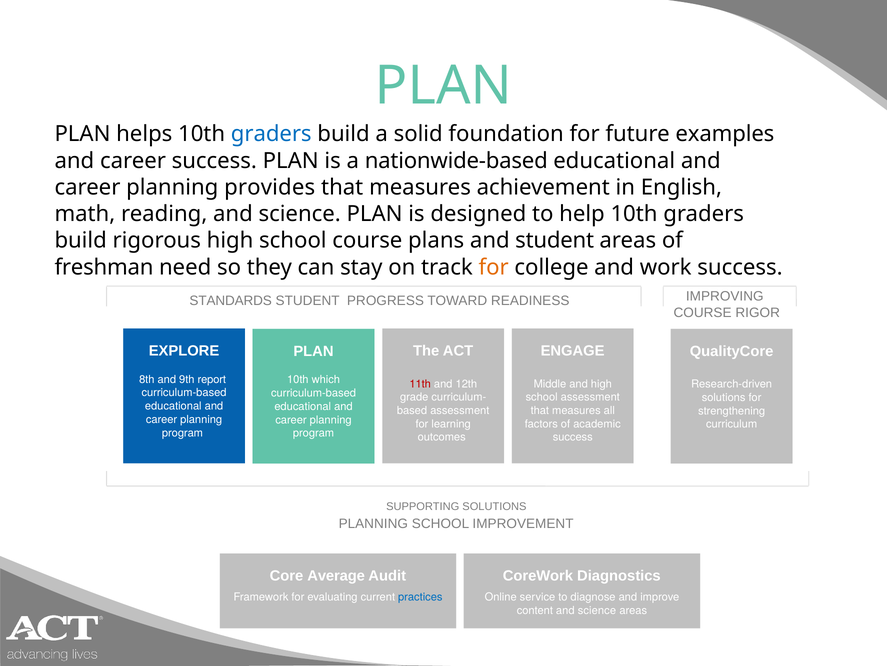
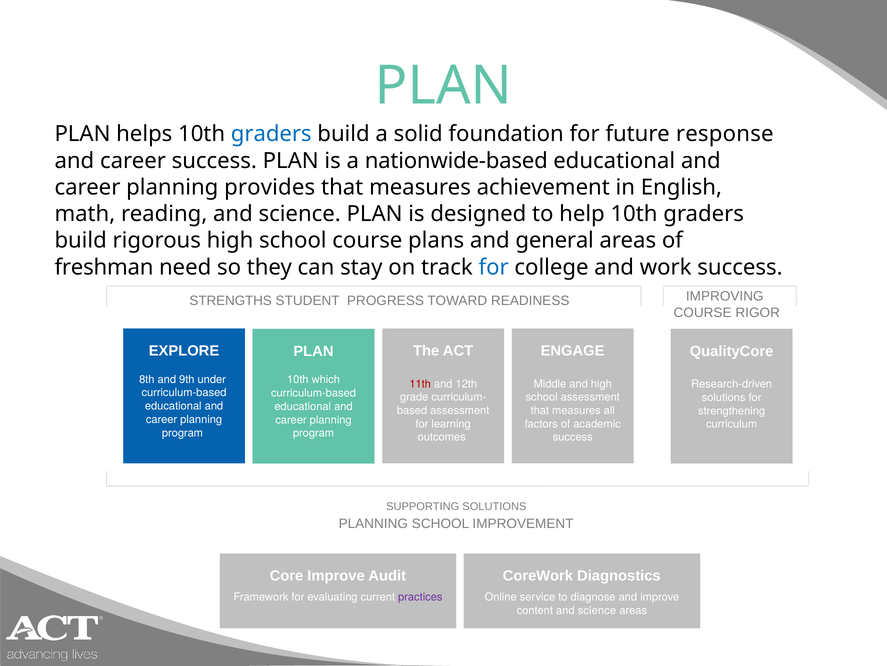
examples: examples -> response (725, 134)
and student: student -> general (555, 240)
for colour: orange -> blue (494, 267)
STANDARDS: STANDARDS -> STRENGTHS (231, 300)
report: report -> under (212, 379)
Core Average: Average -> Improve (336, 575)
practices colour: blue -> purple (420, 596)
